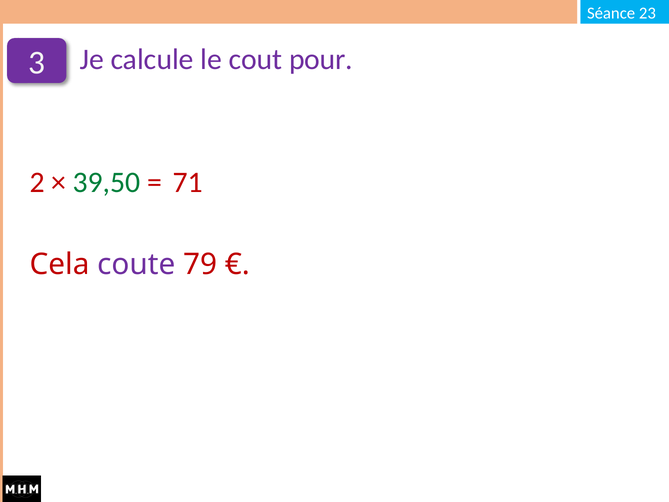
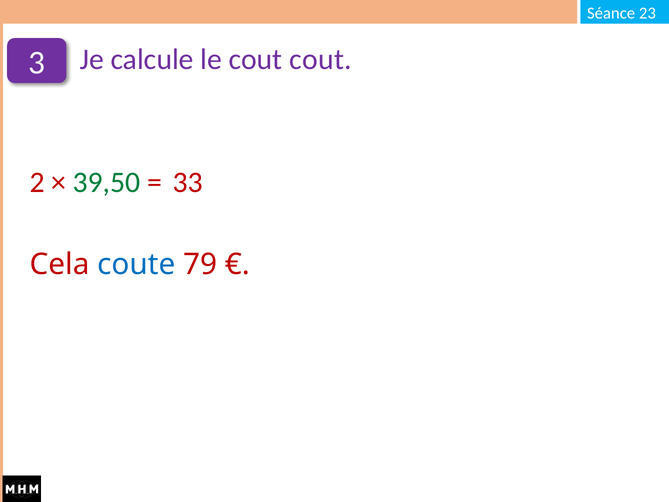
cout pour: pour -> cout (321, 60)
71: 71 -> 33 (188, 182)
coute colour: purple -> blue (136, 264)
